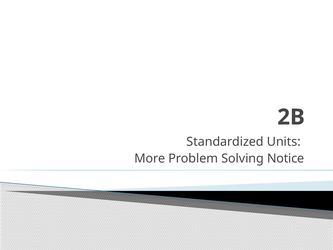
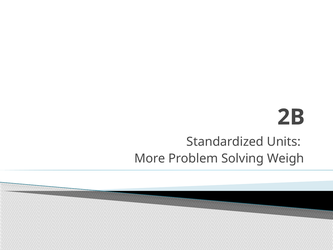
Notice: Notice -> Weigh (286, 158)
